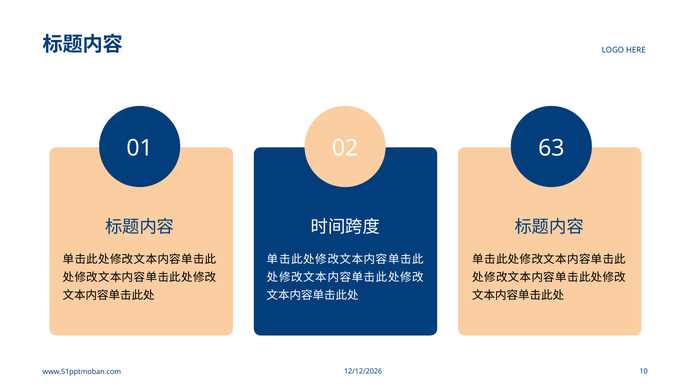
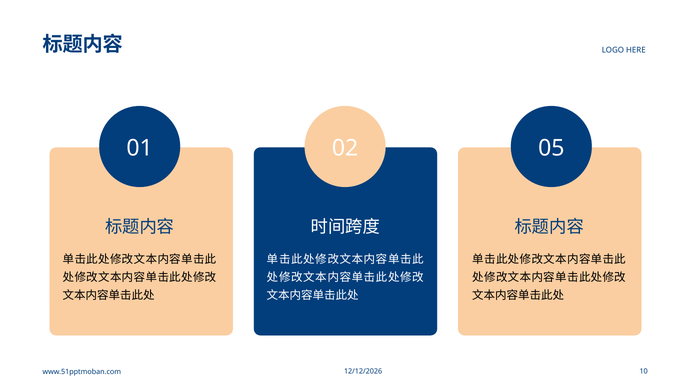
63: 63 -> 05 (551, 148)
